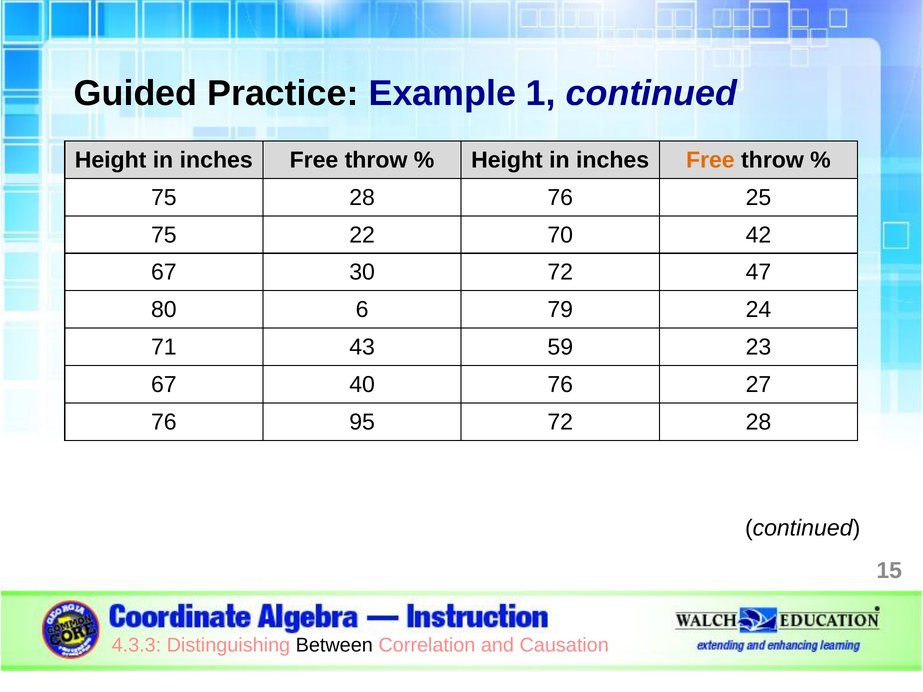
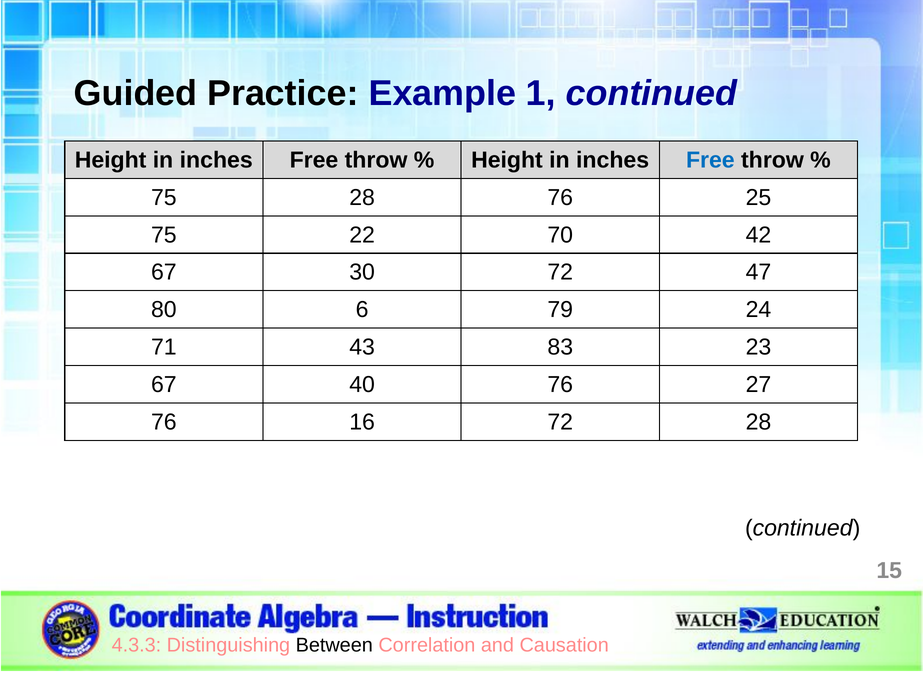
Free colour: orange -> blue (710, 160)
59: 59 -> 83 (560, 347)
95: 95 -> 16 (362, 422)
